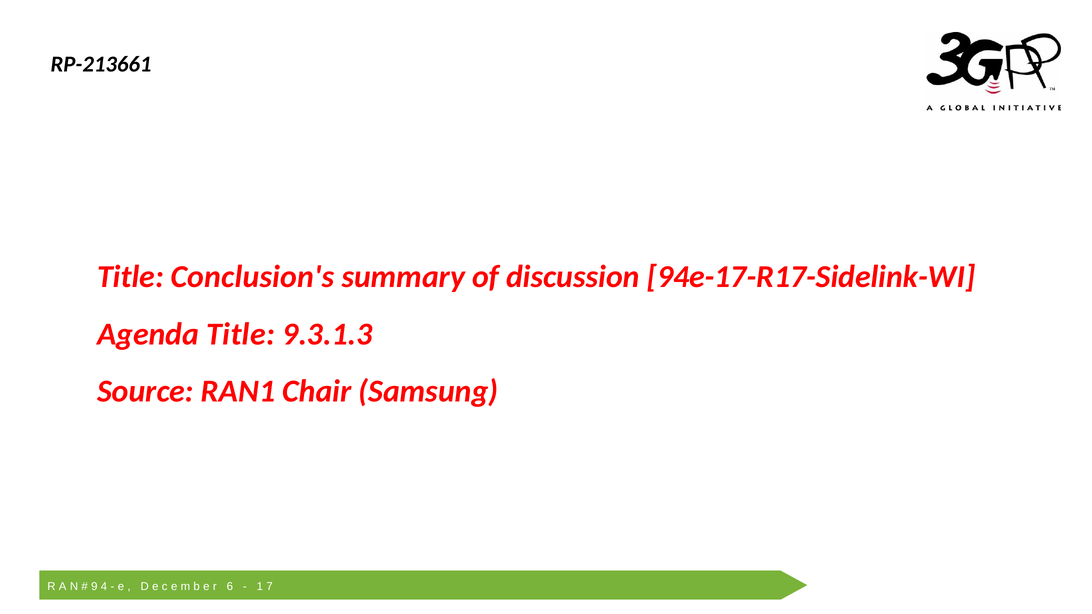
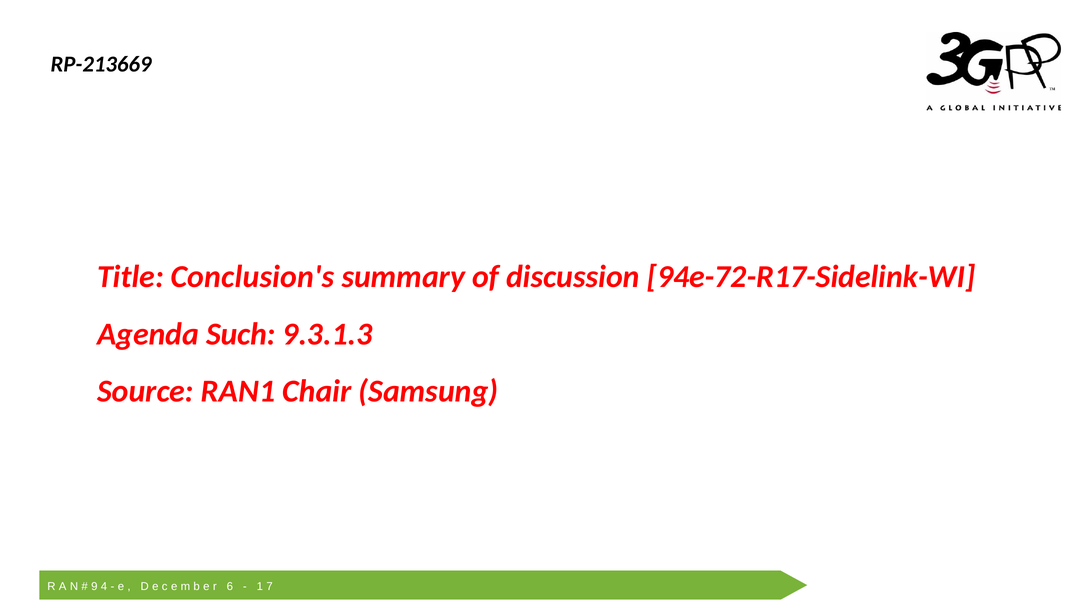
RP-213661: RP-213661 -> RP-213669 (101, 64)
94e-17-R17-Sidelink-WI: 94e-17-R17-Sidelink-WI -> 94e-72-R17-Sidelink-WI (811, 277)
Agenda Title: Title -> Such (241, 334)
